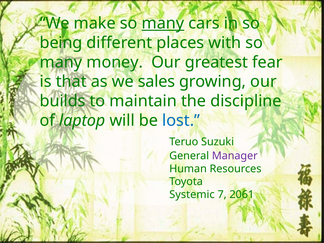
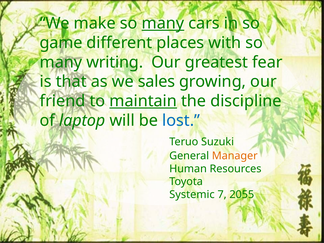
being: being -> game (61, 43)
money: money -> writing (115, 62)
builds: builds -> friend (63, 101)
maintain underline: none -> present (143, 101)
Manager colour: purple -> orange (235, 156)
2061: 2061 -> 2055 (242, 195)
